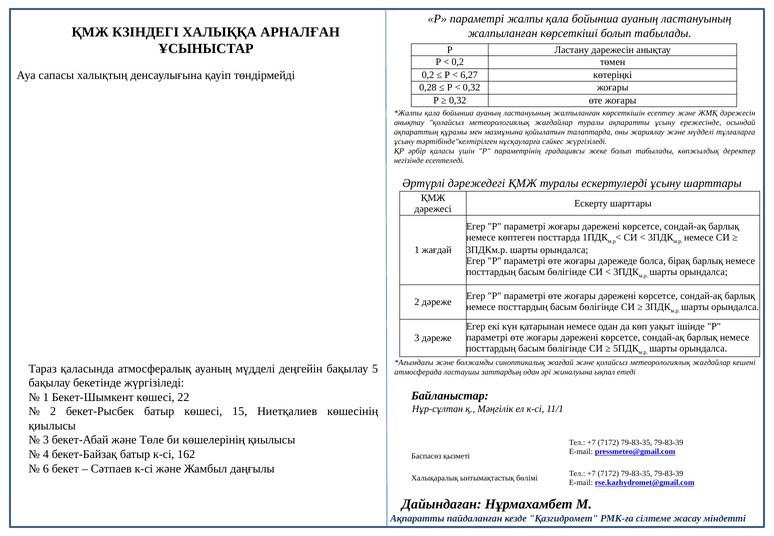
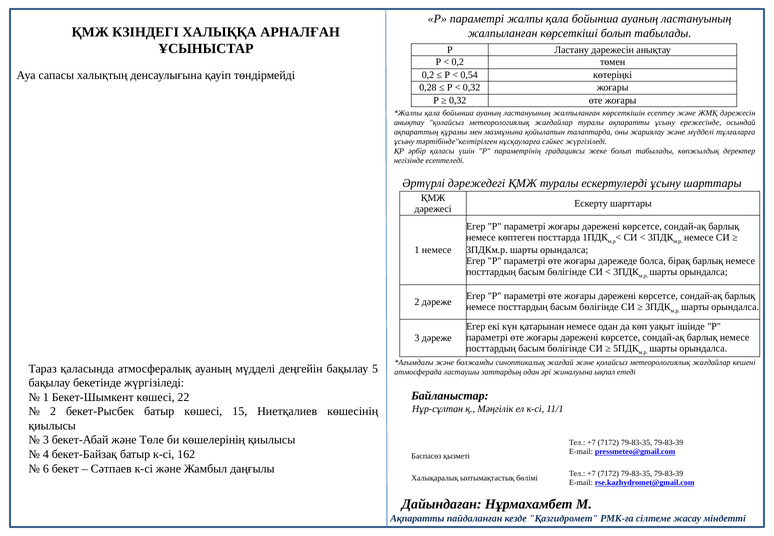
6,27: 6,27 -> 0,54 (469, 75)
1 жағдай: жағдай -> немесе (437, 250)
